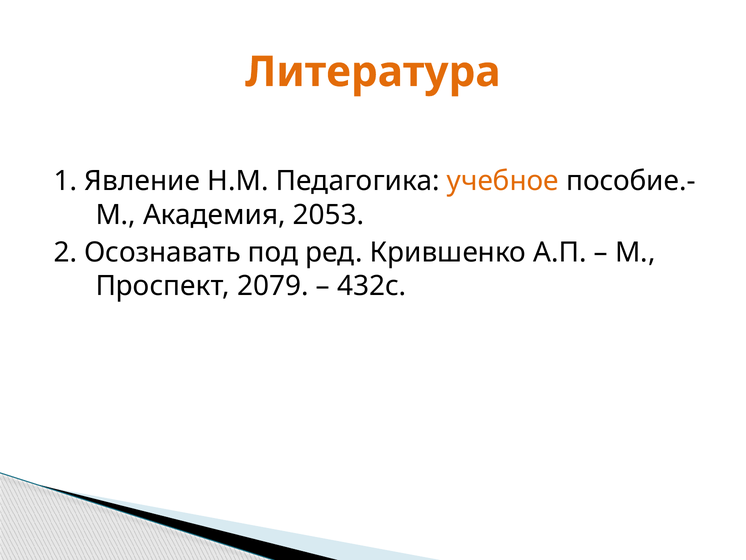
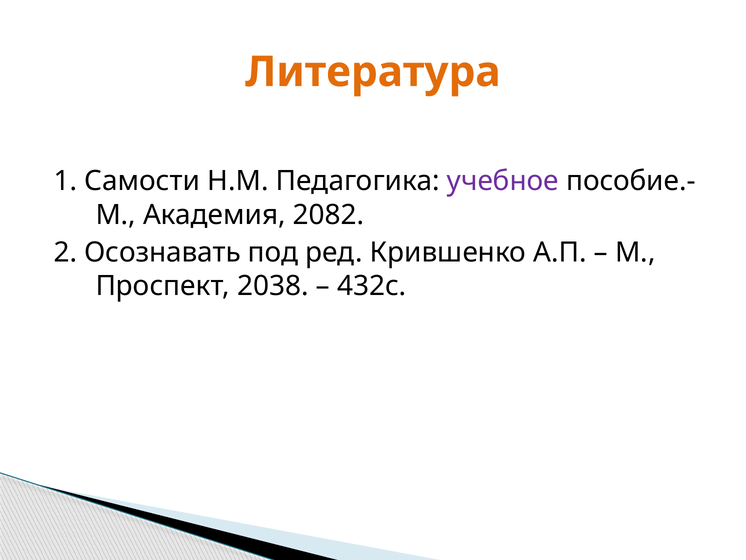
Явление: Явление -> Самости (142, 181)
учебное colour: orange -> purple (503, 181)
2053: 2053 -> 2082 (329, 215)
2079: 2079 -> 2038 (273, 286)
